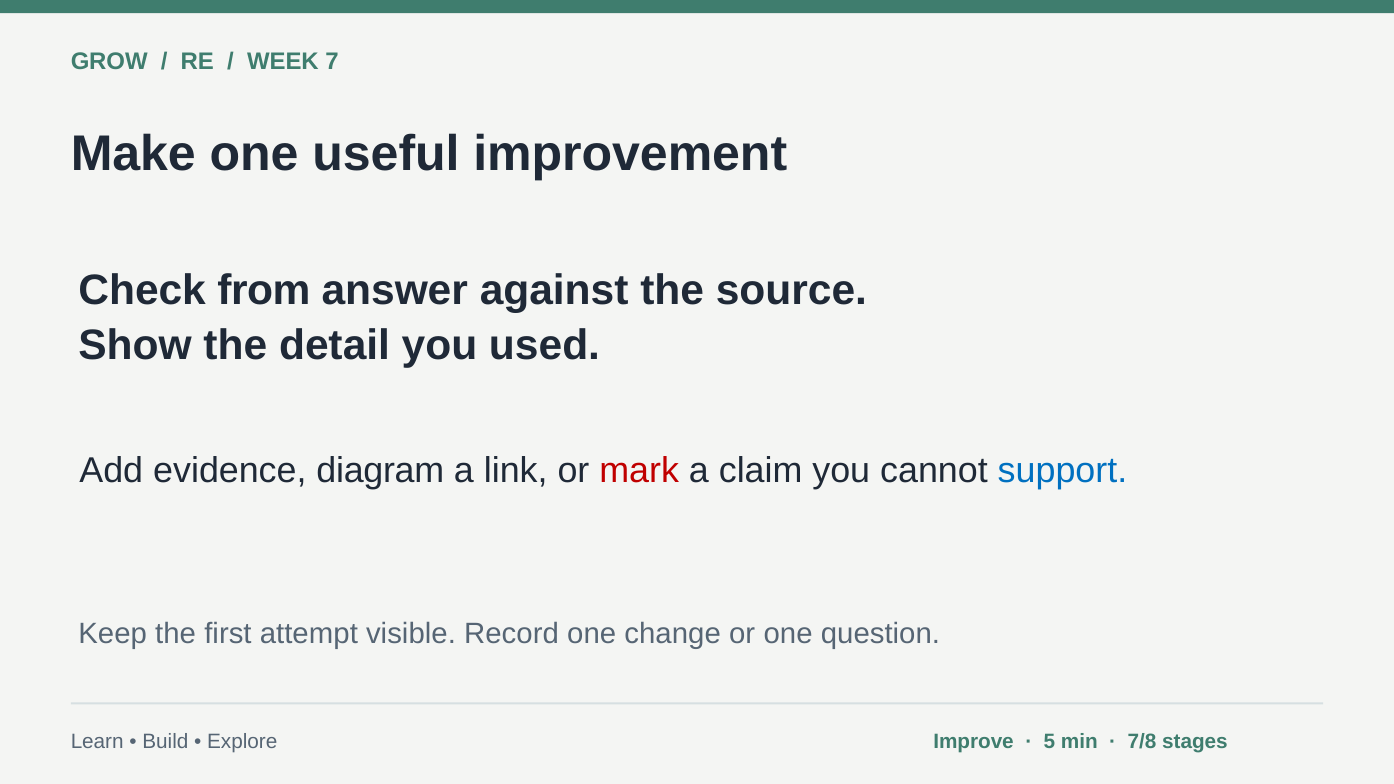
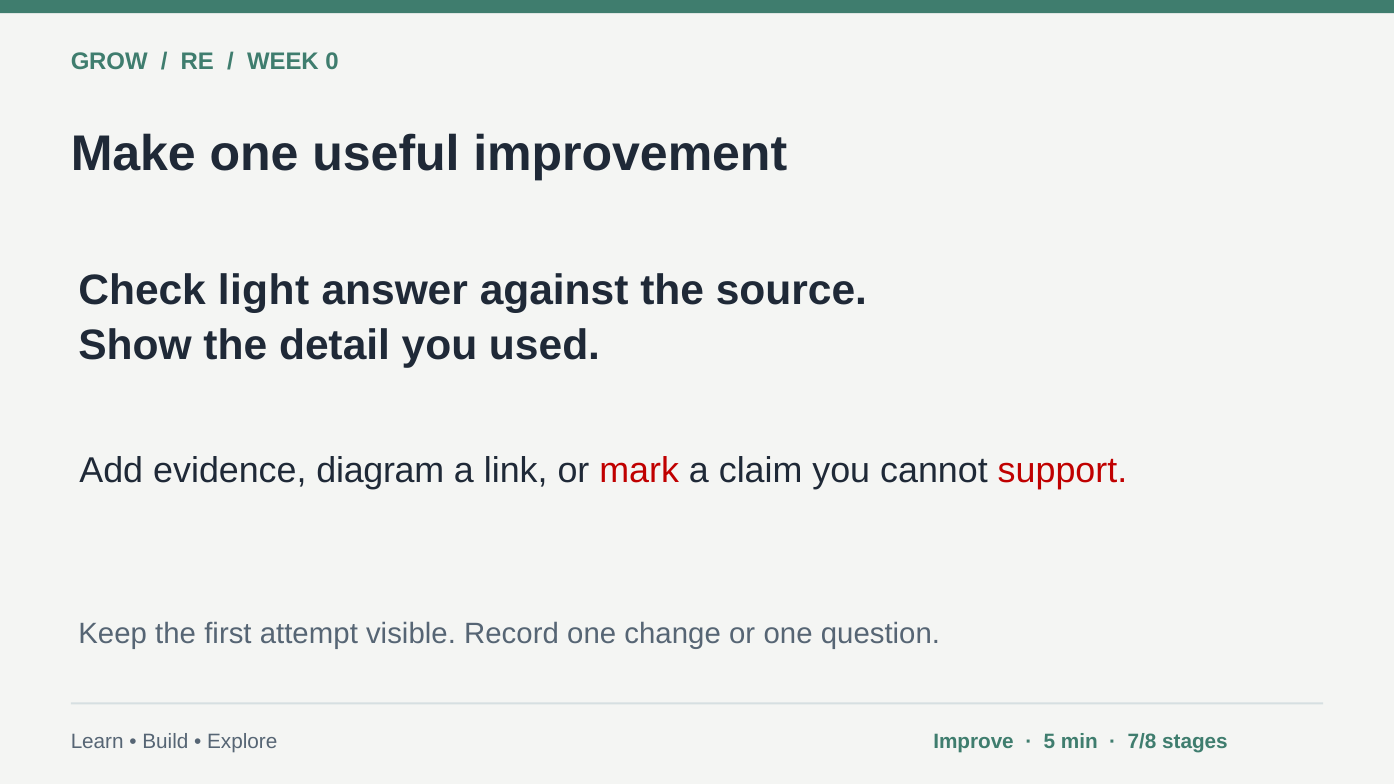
7: 7 -> 0 (332, 62)
from: from -> light (263, 291)
support colour: blue -> red (1062, 471)
